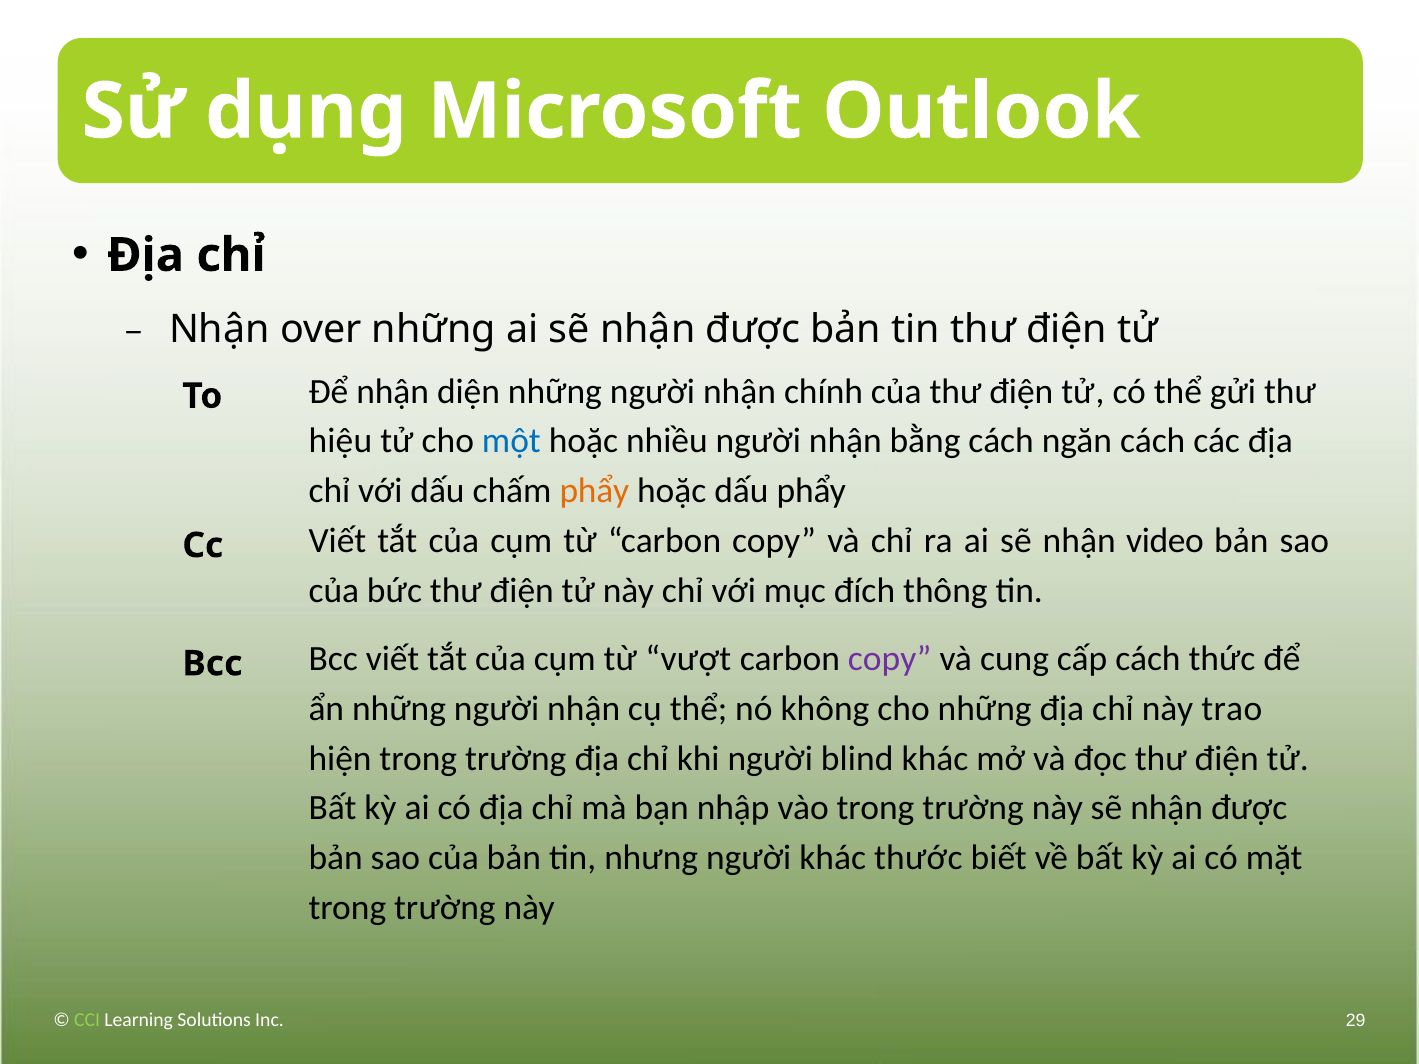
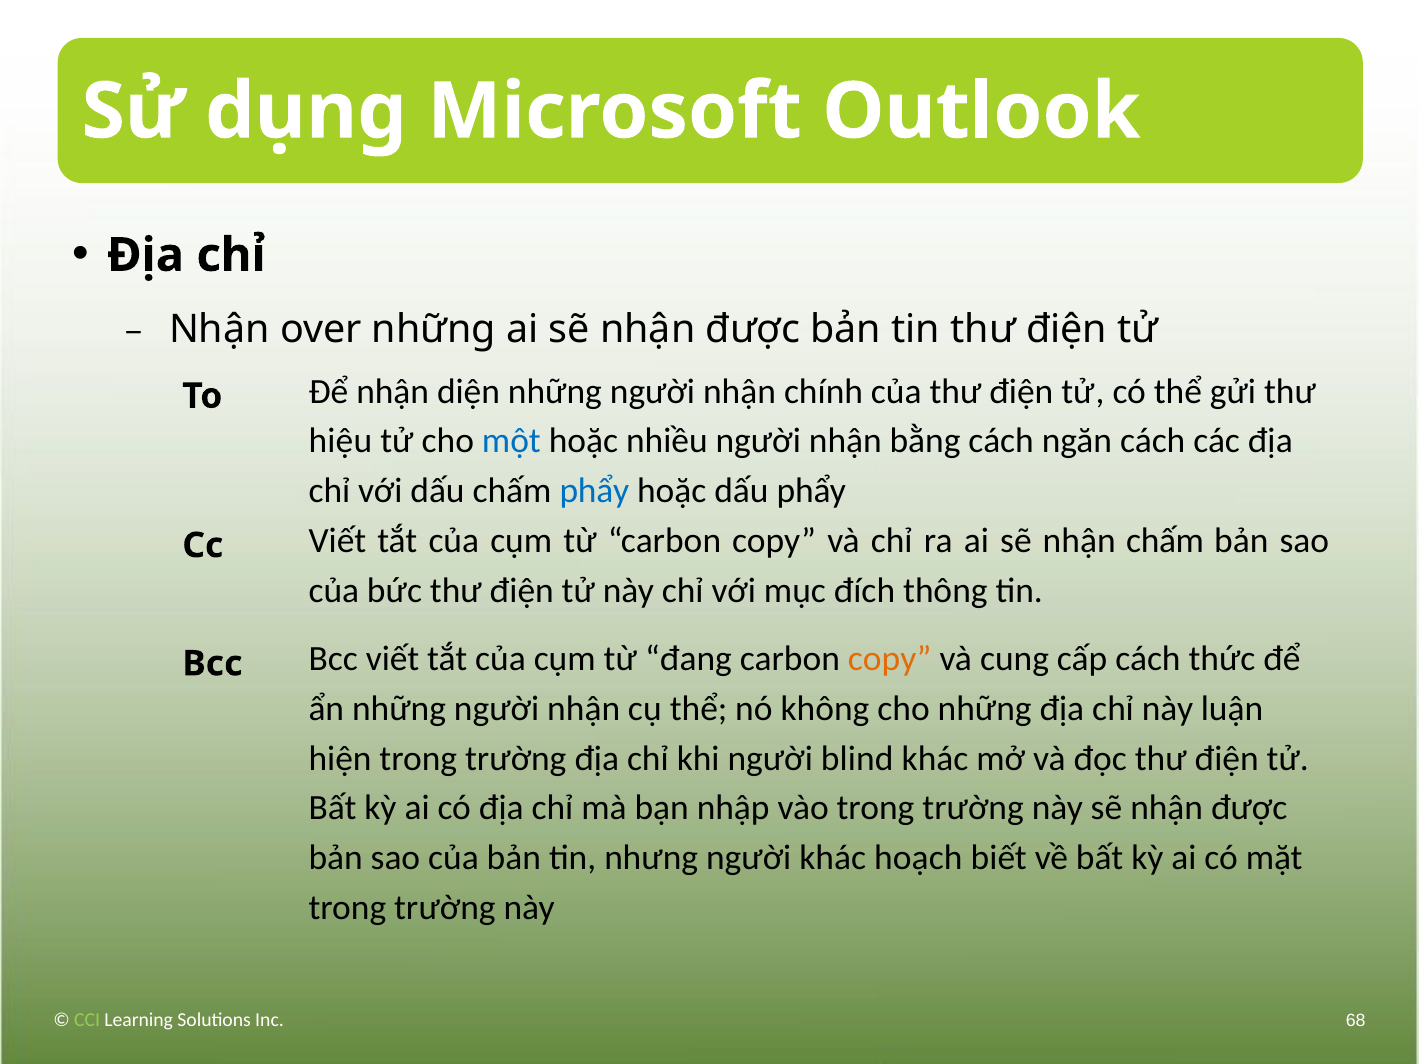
phẩy colour: orange -> blue (594, 491)
nhận video: video -> chấm (1165, 541)
vượt: vượt -> đang (688, 659)
copy colour: purple -> orange (890, 659)
trao: trao -> luận (1232, 709)
thước: thước -> hoạch (918, 858)
29: 29 -> 68 (1356, 1021)
